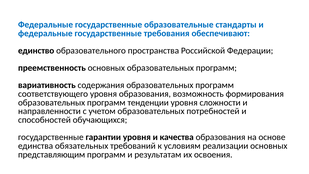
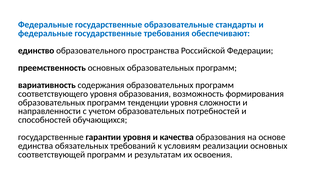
представляющим: представляющим -> соответствующей (52, 154)
